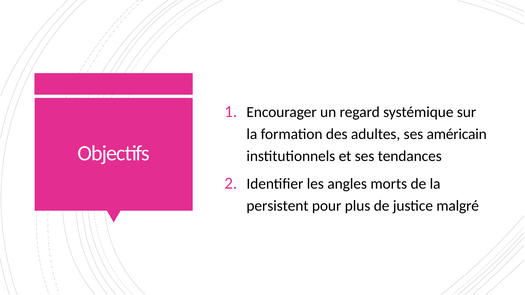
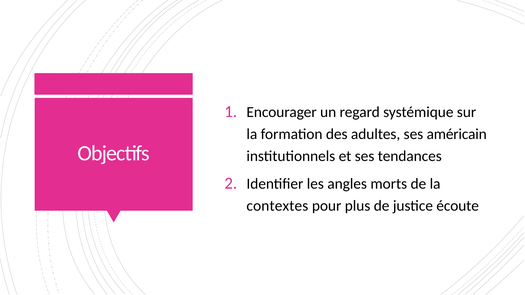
persistent: persistent -> contextes (277, 206)
malgré: malgré -> écoute (458, 206)
